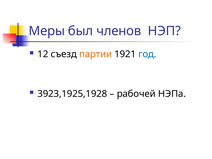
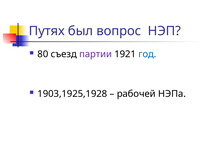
Меры: Меры -> Путях (47, 31)
членов: членов -> вопрос (119, 31)
12: 12 -> 80 (43, 54)
партии colour: orange -> purple (96, 54)
3923,1925,1928: 3923,1925,1928 -> 1903,1925,1928 (72, 94)
